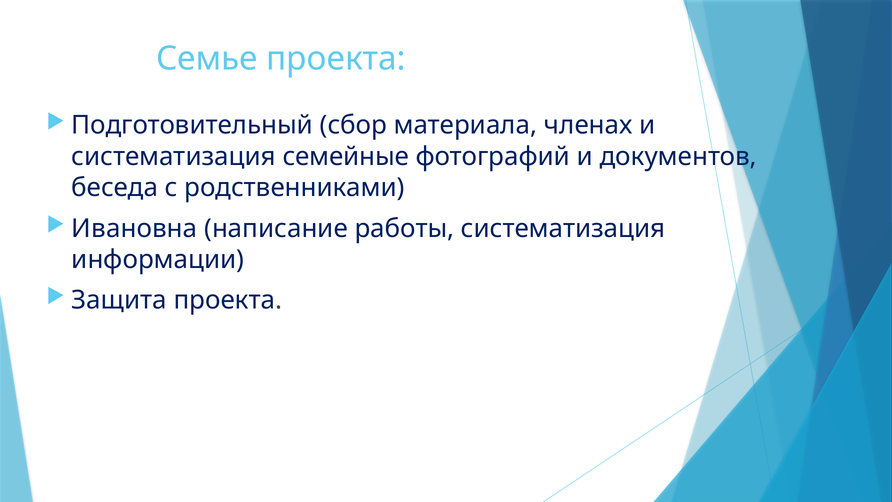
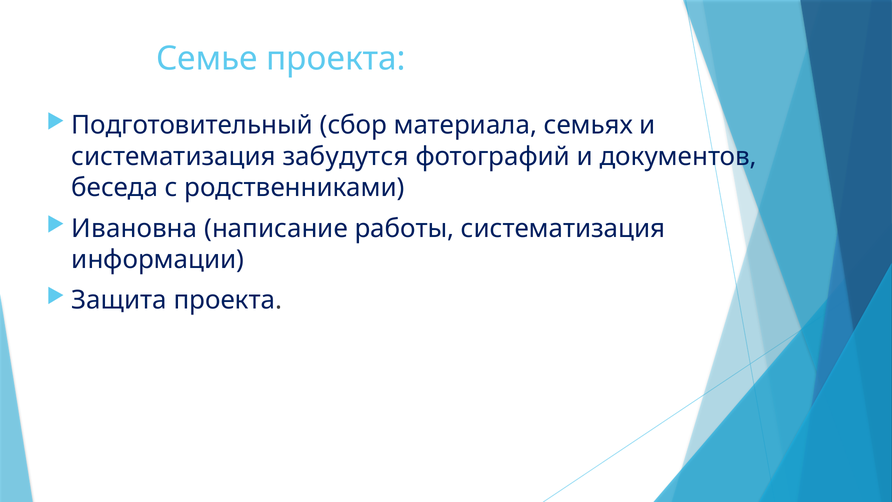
членах: членах -> семьях (588, 125)
семейные: семейные -> забудутся (346, 157)
